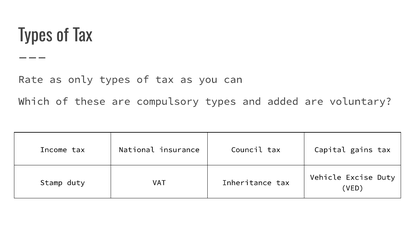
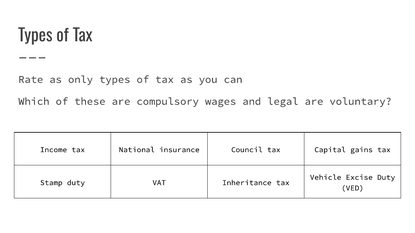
compulsory types: types -> wages (221, 102)
added: added -> legal (283, 102)
